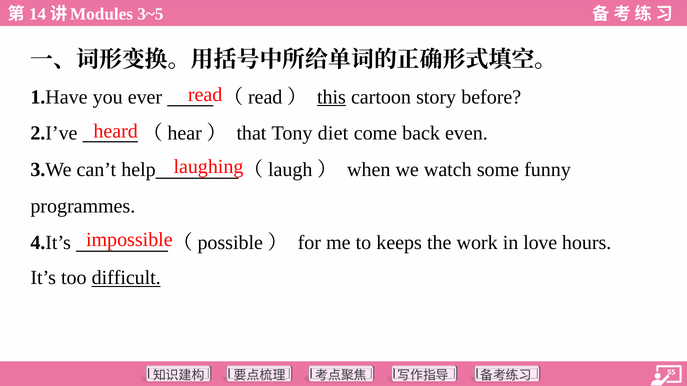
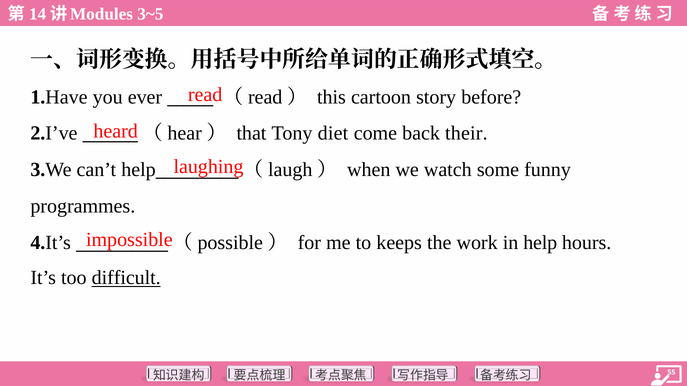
this underline: present -> none (331, 97)
even: even -> their (466, 134)
in love: love -> help (540, 243)
